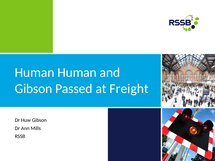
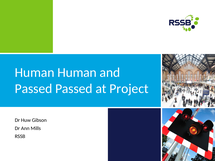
Gibson: Gibson -> Passed (34, 89)
Freight: Freight -> Project (129, 89)
